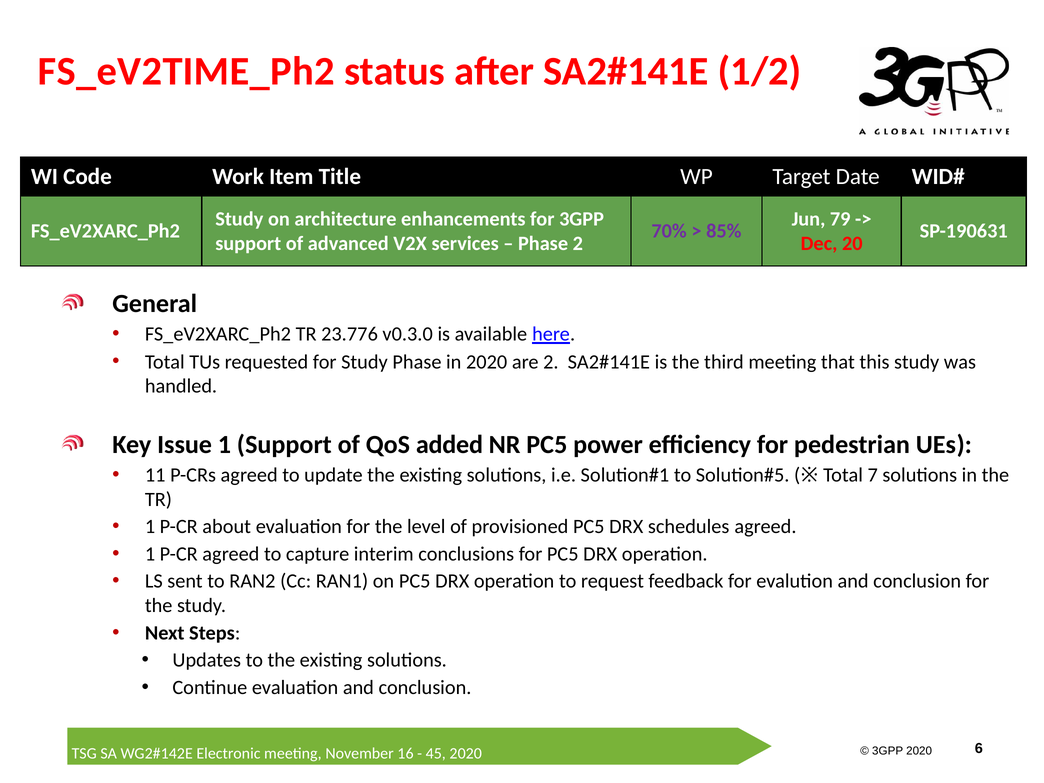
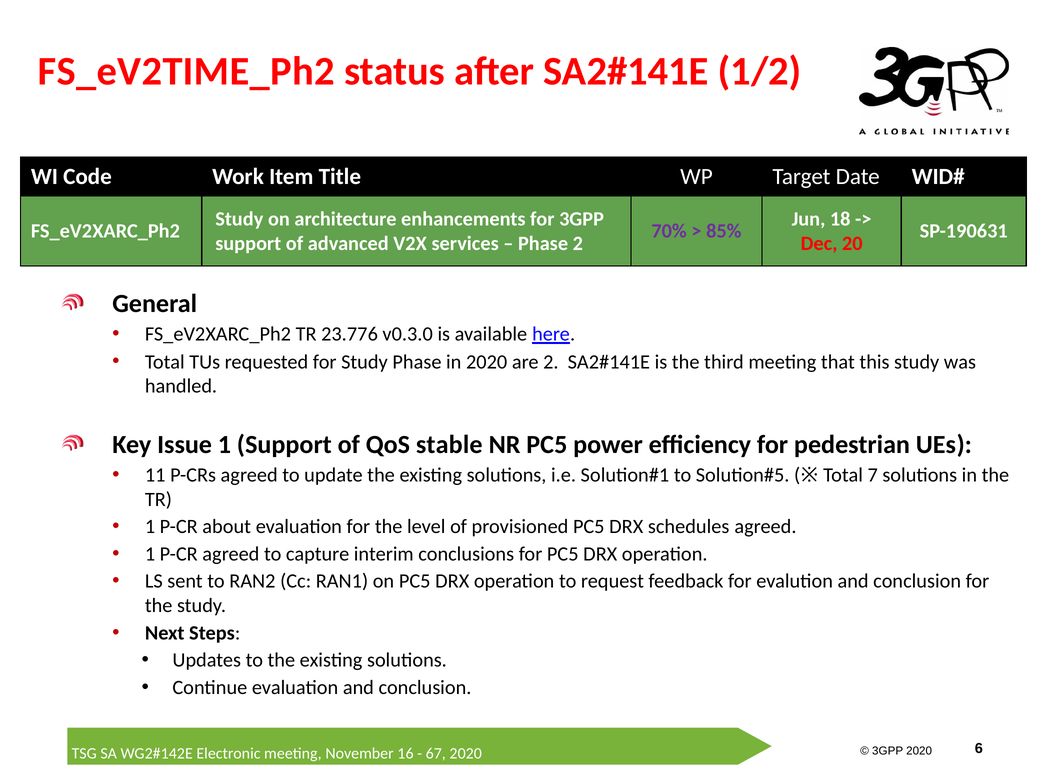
79: 79 -> 18 (840, 219)
added: added -> stable (449, 445)
45: 45 -> 67 (436, 754)
